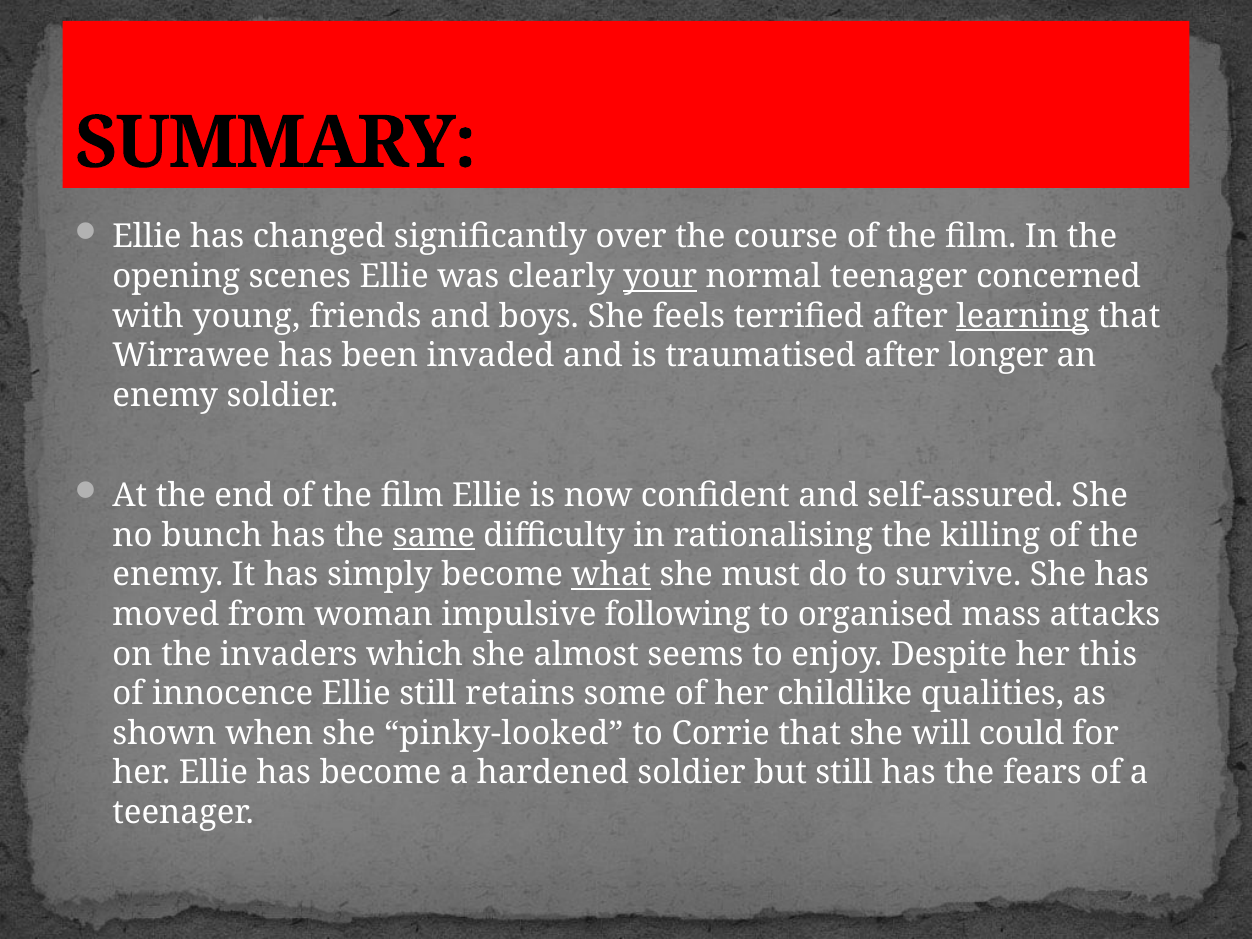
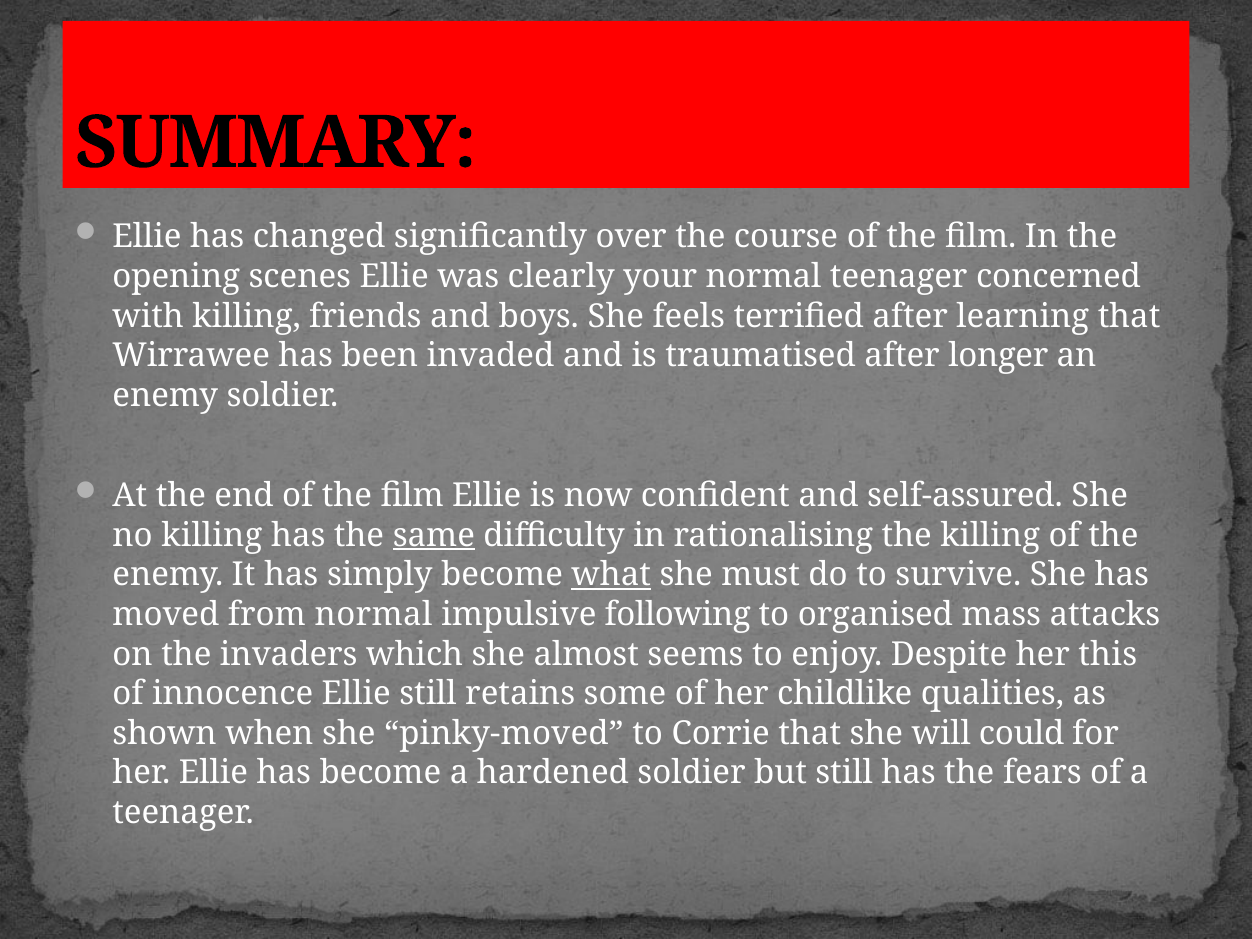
your underline: present -> none (660, 277)
with young: young -> killing (247, 316)
learning underline: present -> none (1023, 316)
no bunch: bunch -> killing (212, 535)
from woman: woman -> normal (373, 615)
pinky-looked: pinky-looked -> pinky-moved (504, 733)
